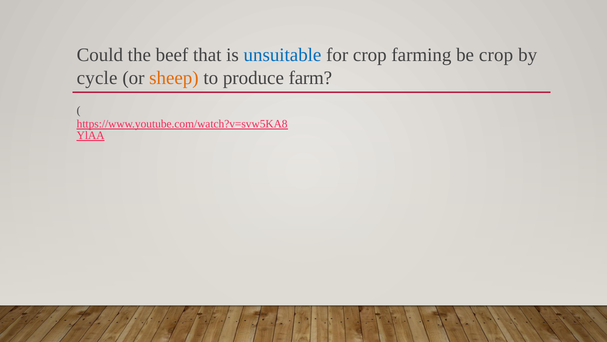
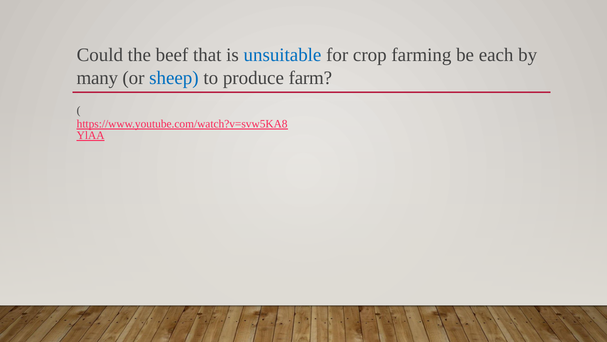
be crop: crop -> each (496, 55)
cycle: cycle -> many (97, 78)
sheep colour: orange -> blue (174, 78)
